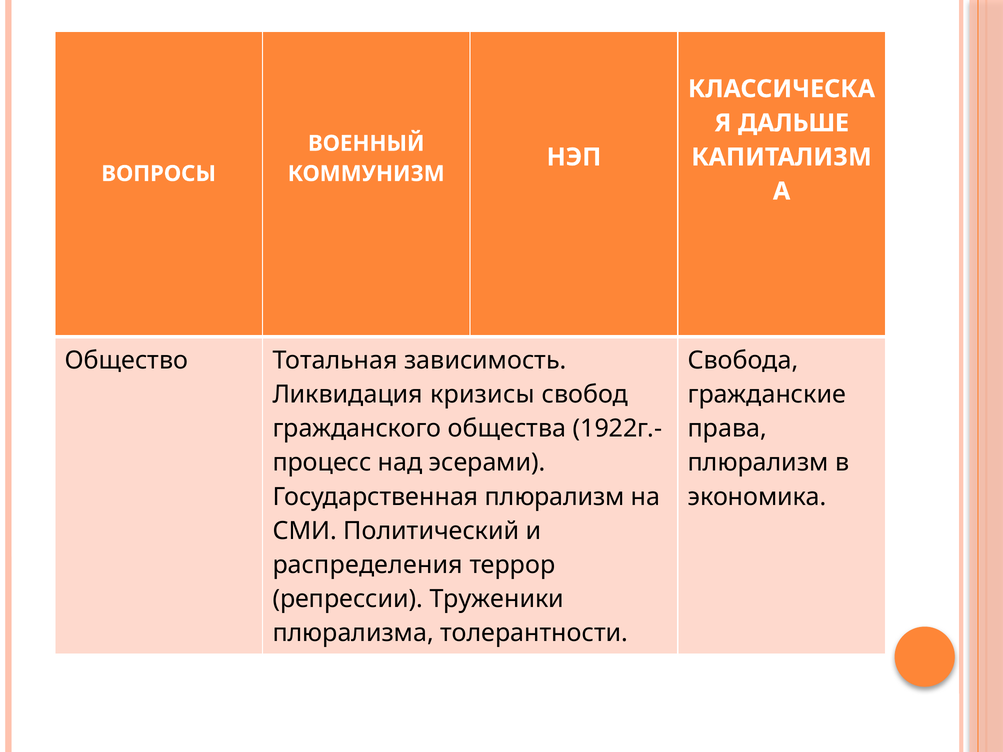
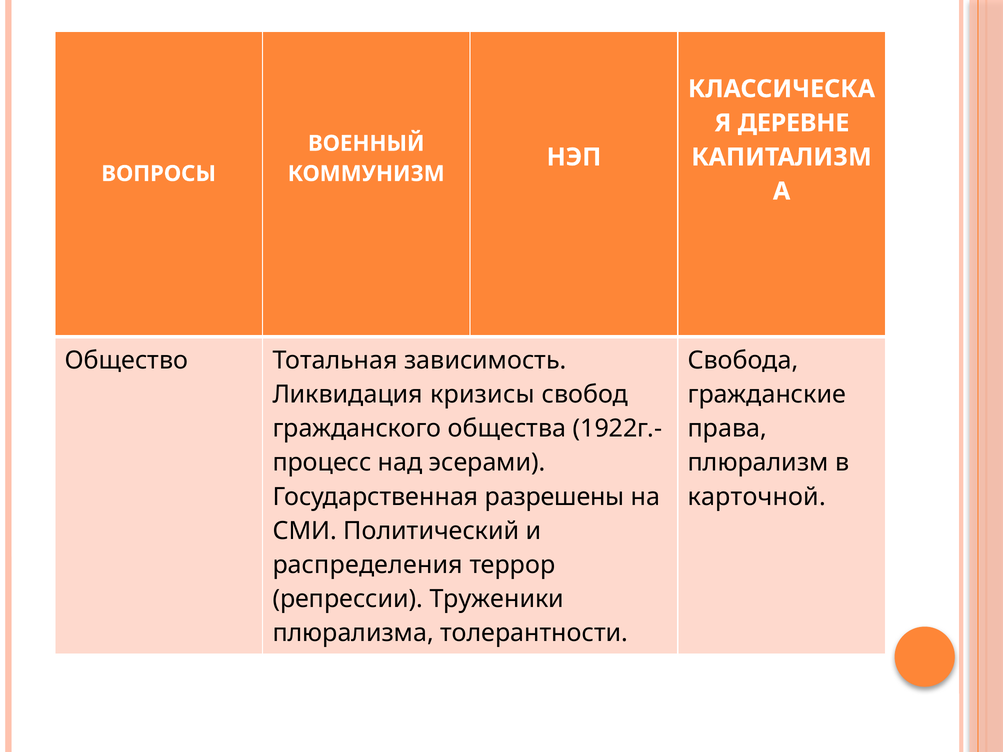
ДАЛЬШЕ: ДАЛЬШЕ -> ДЕРЕВНЕ (794, 123)
Государственная плюрализм: плюрализм -> разрешены (555, 497)
экономика: экономика -> карточной (757, 497)
